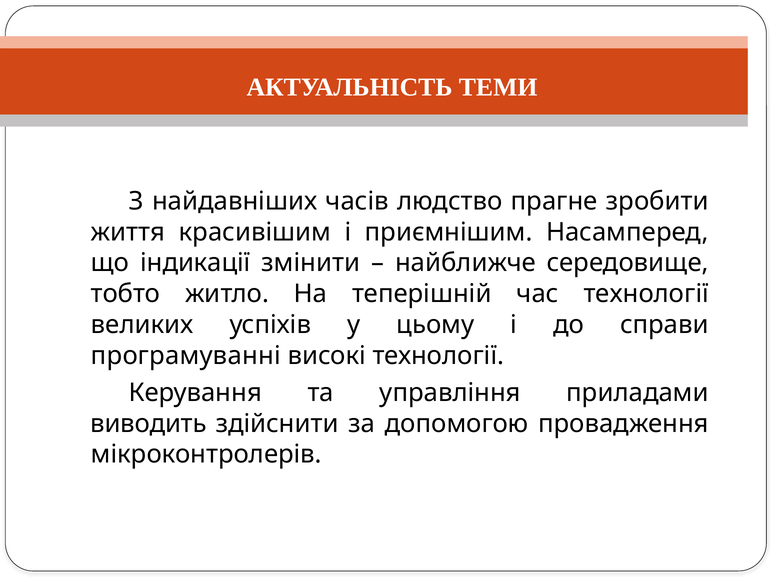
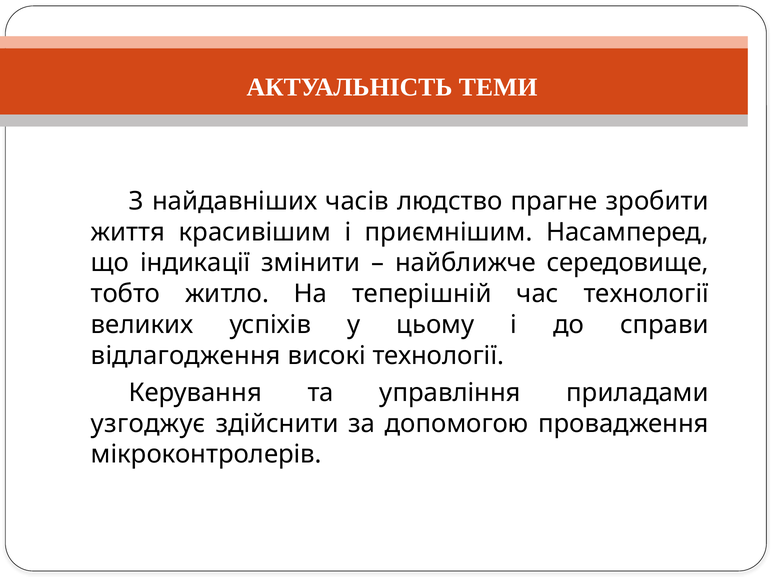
програмуванні: програмуванні -> відлагодження (186, 356)
виводить: виводить -> узгоджує (148, 424)
